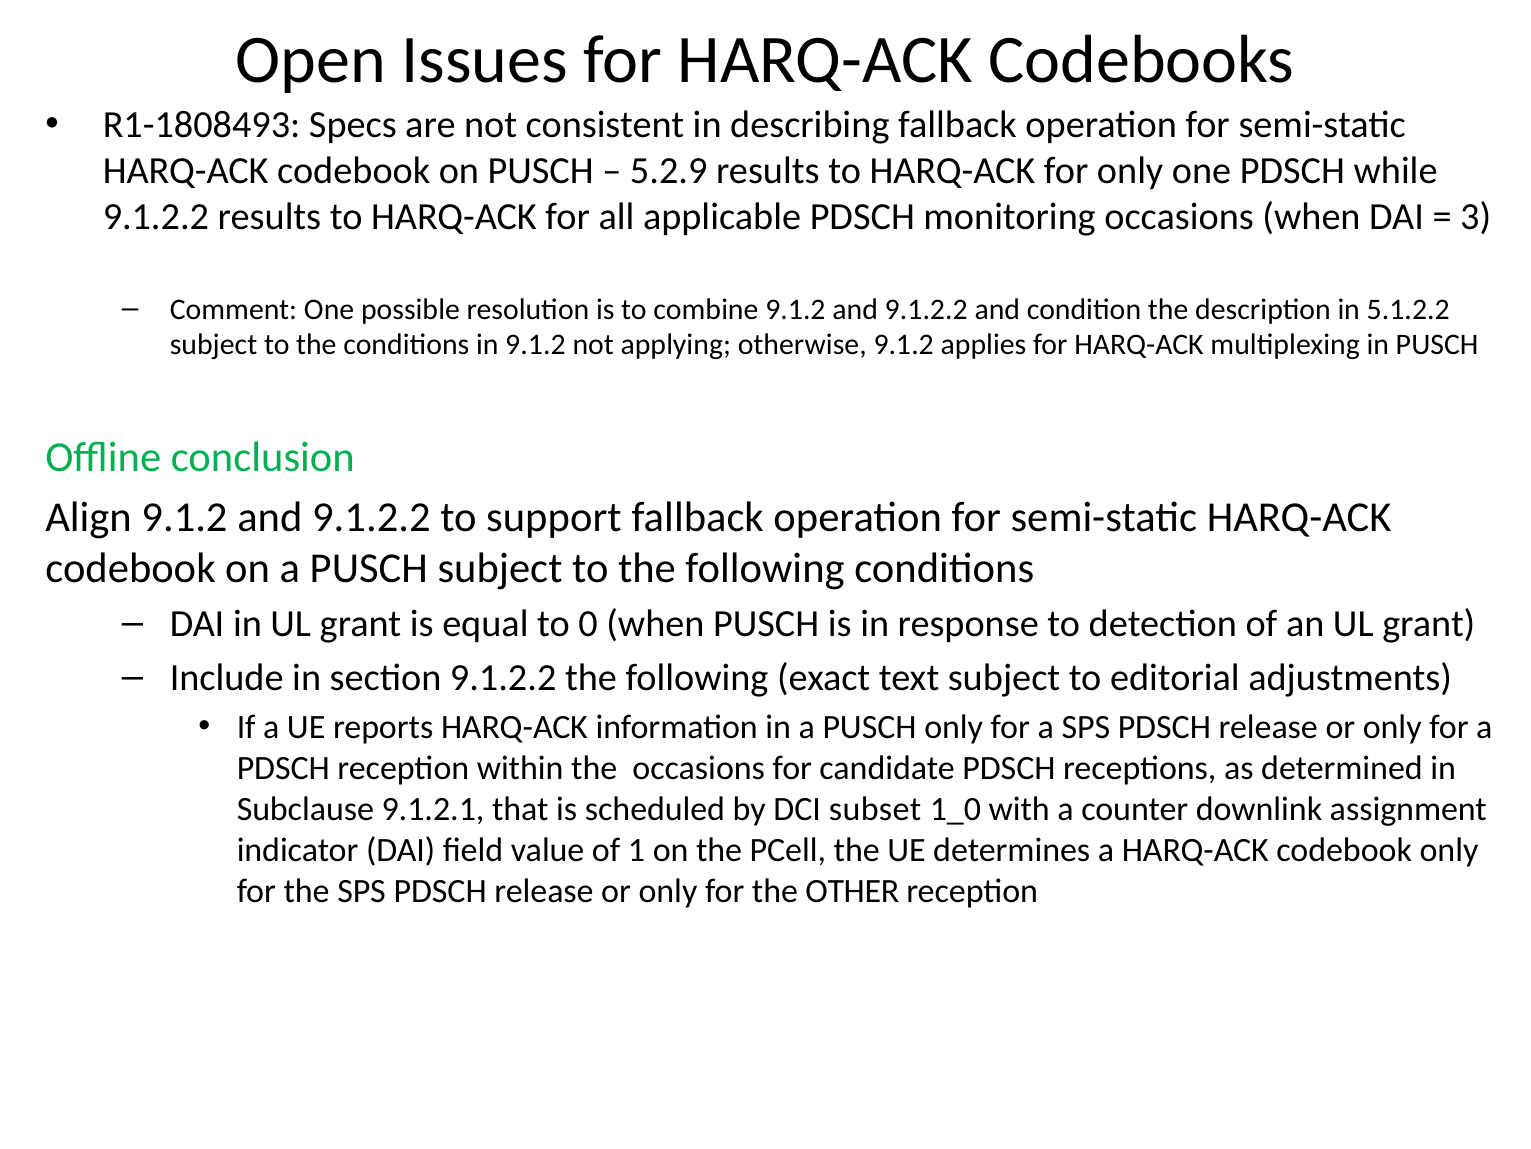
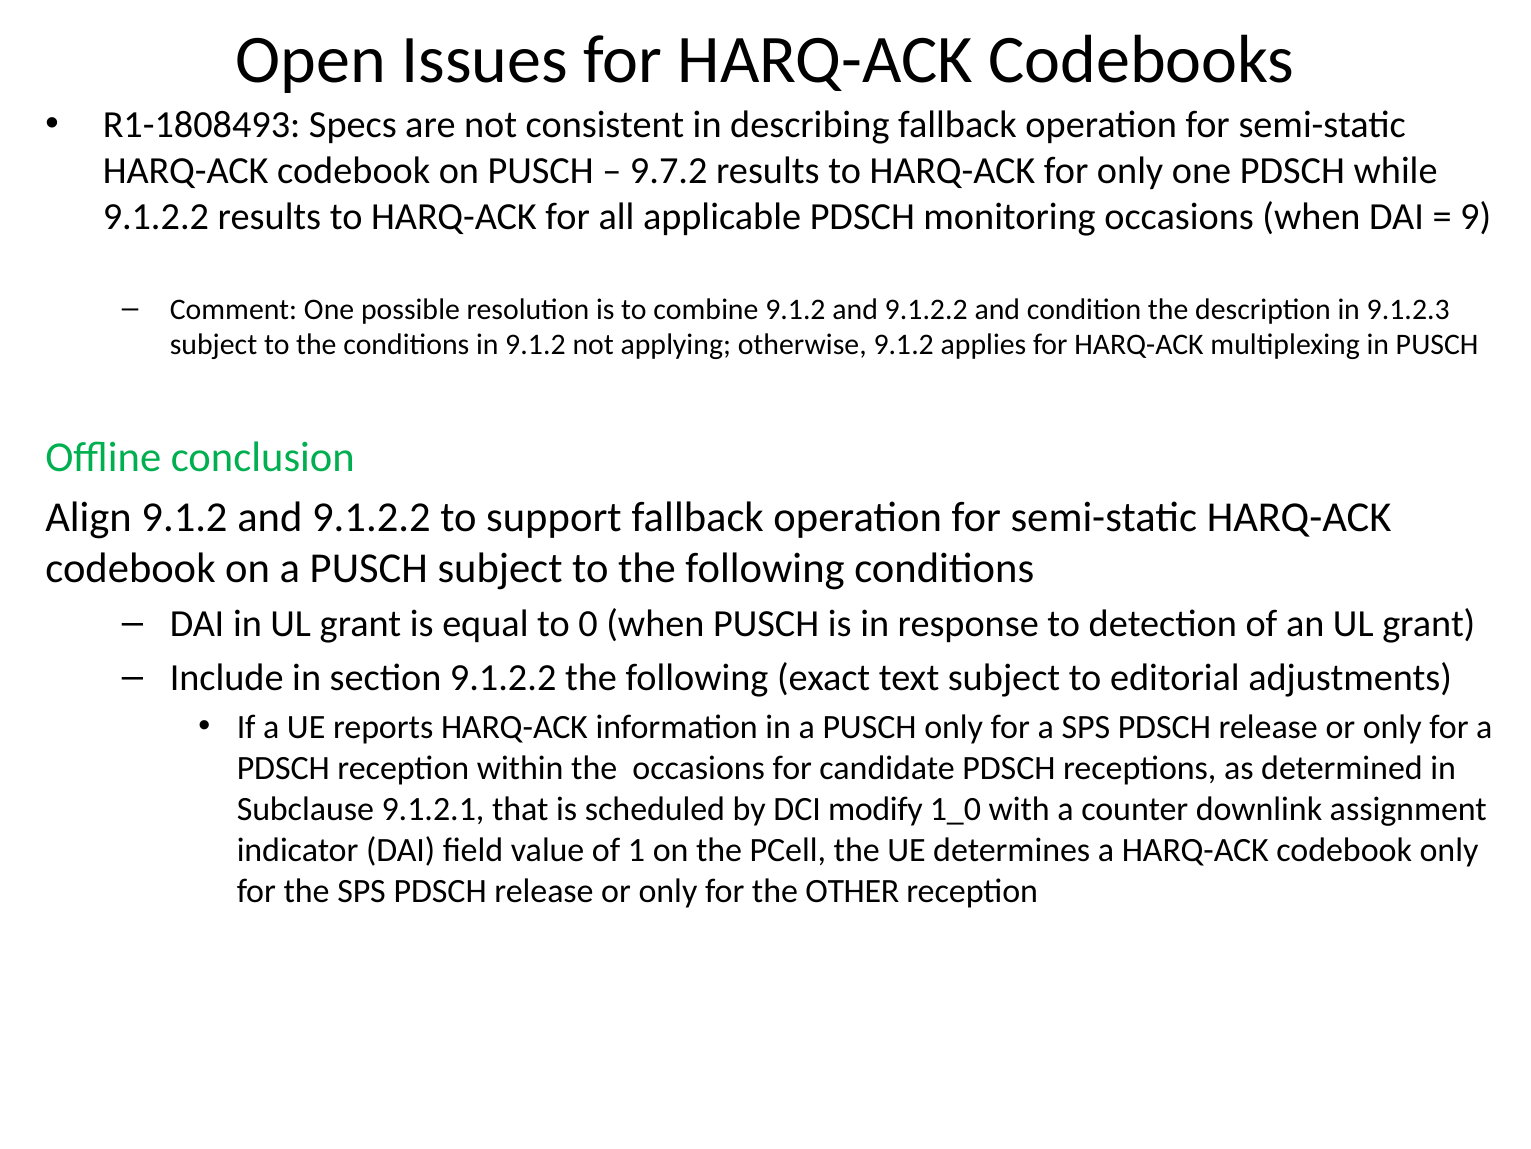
5.2.9: 5.2.9 -> 9.7.2 (669, 171)
3: 3 -> 9 (1476, 217)
5.1.2.2: 5.1.2.2 -> 9.1.2.3 (1408, 309)
subset: subset -> modify (875, 809)
